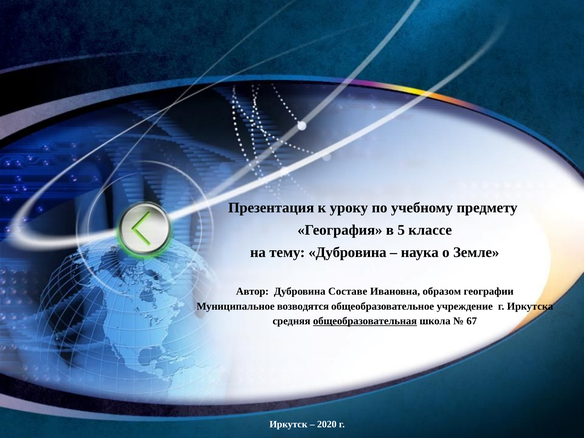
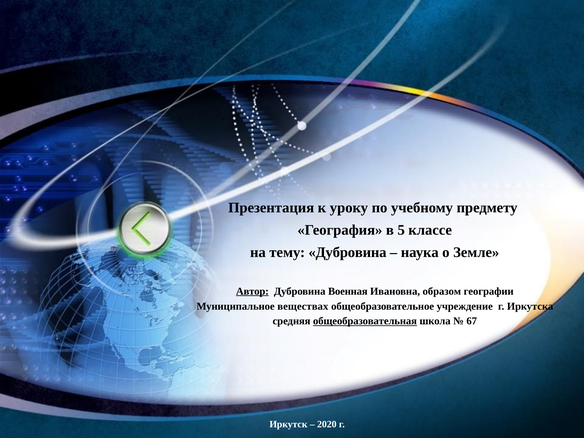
Автор underline: none -> present (252, 291)
Составе: Составе -> Военная (348, 291)
возводятся: возводятся -> веществах (303, 306)
